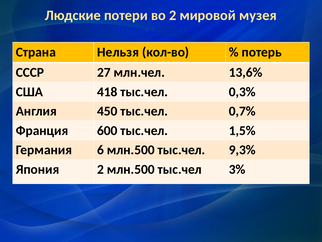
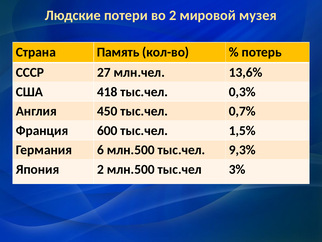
Нельзя: Нельзя -> Память (118, 52)
